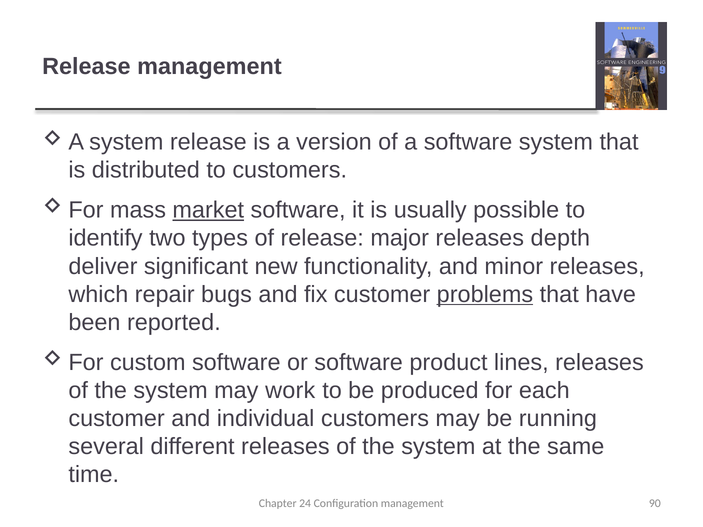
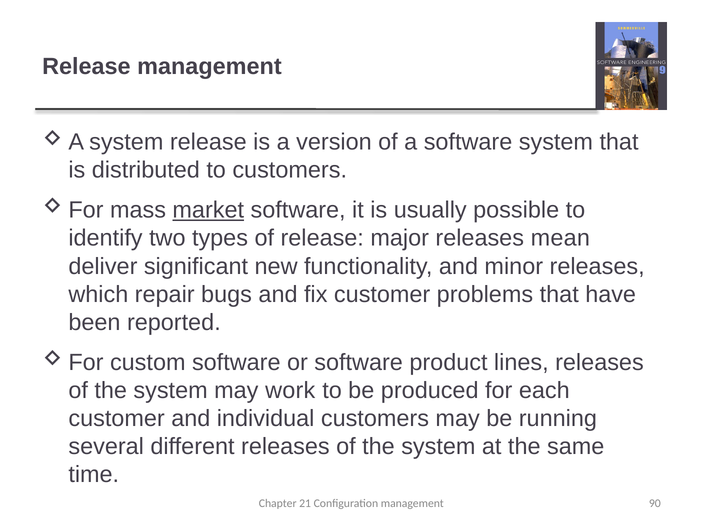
depth: depth -> mean (560, 238)
problems underline: present -> none (485, 295)
24: 24 -> 21 (305, 503)
